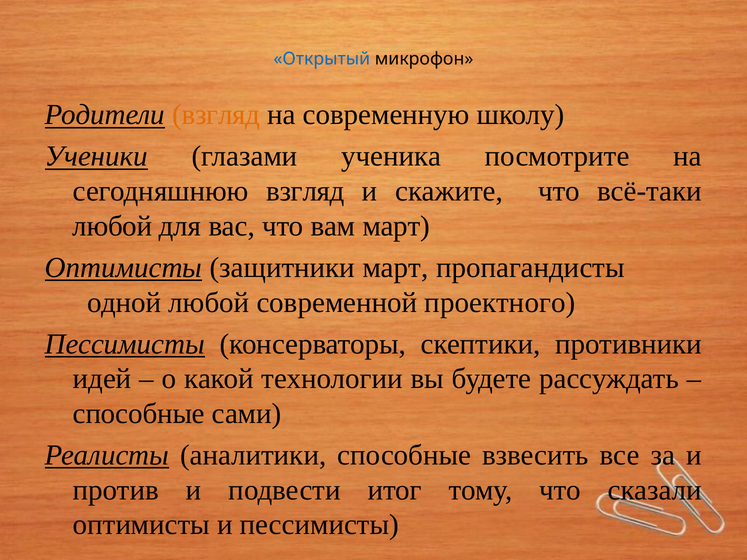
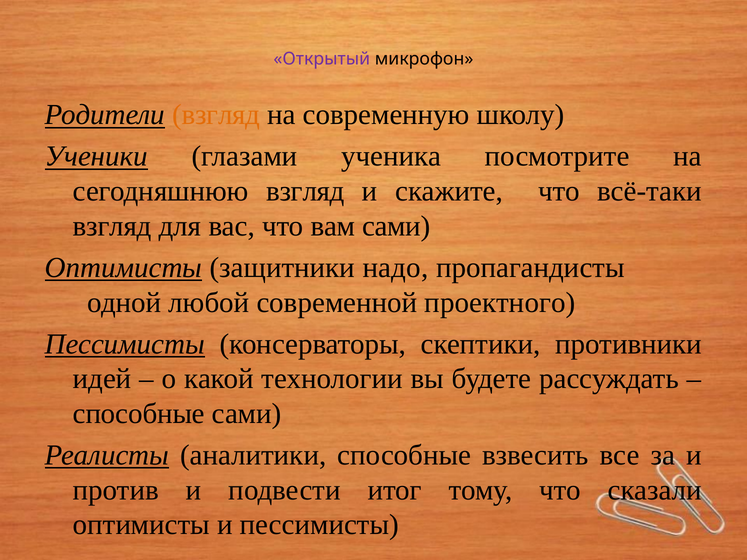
Открытый colour: blue -> purple (322, 59)
любой: любой -> взгляд (112, 226)
вам март: март -> сами (396, 226)
защитники март: март -> надо (395, 268)
